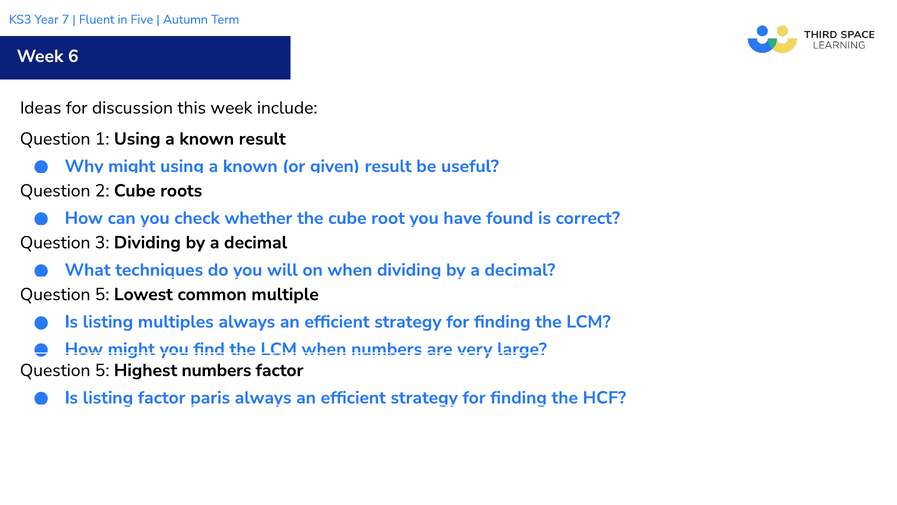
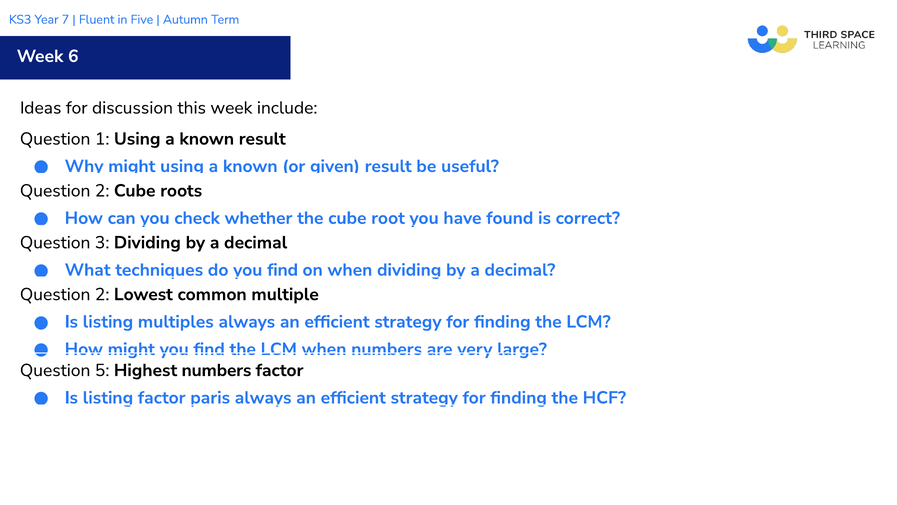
do you will: will -> find (283, 270)
5: 5 -> 2 (102, 294)
